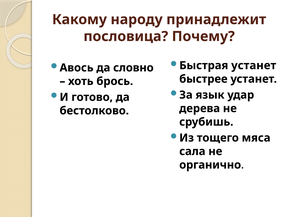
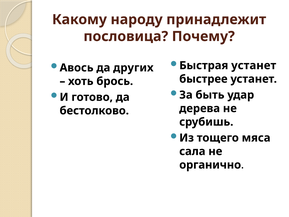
словно: словно -> других (133, 68)
язык: язык -> быть (210, 95)
